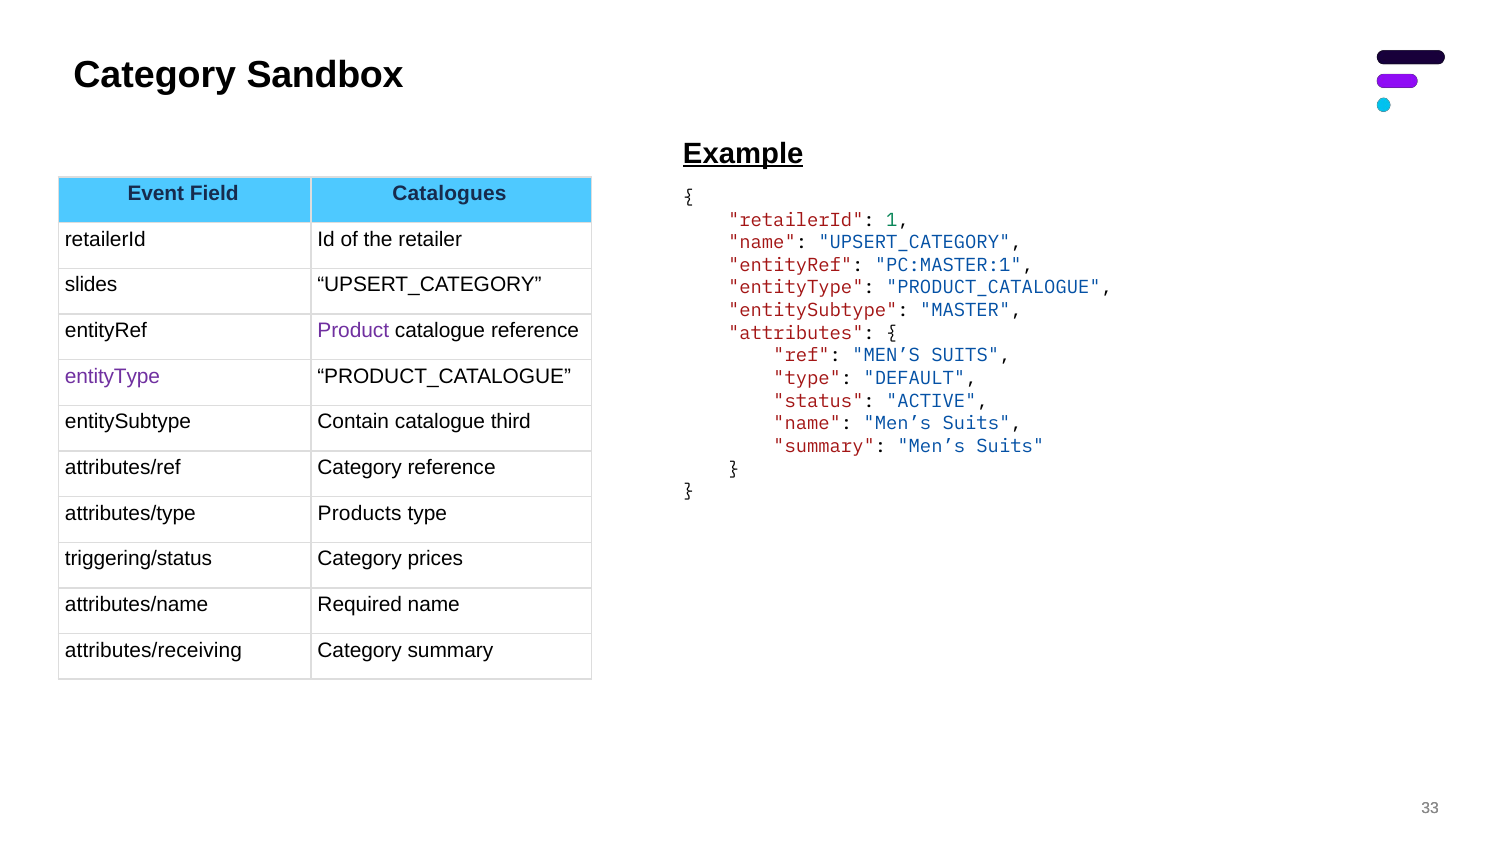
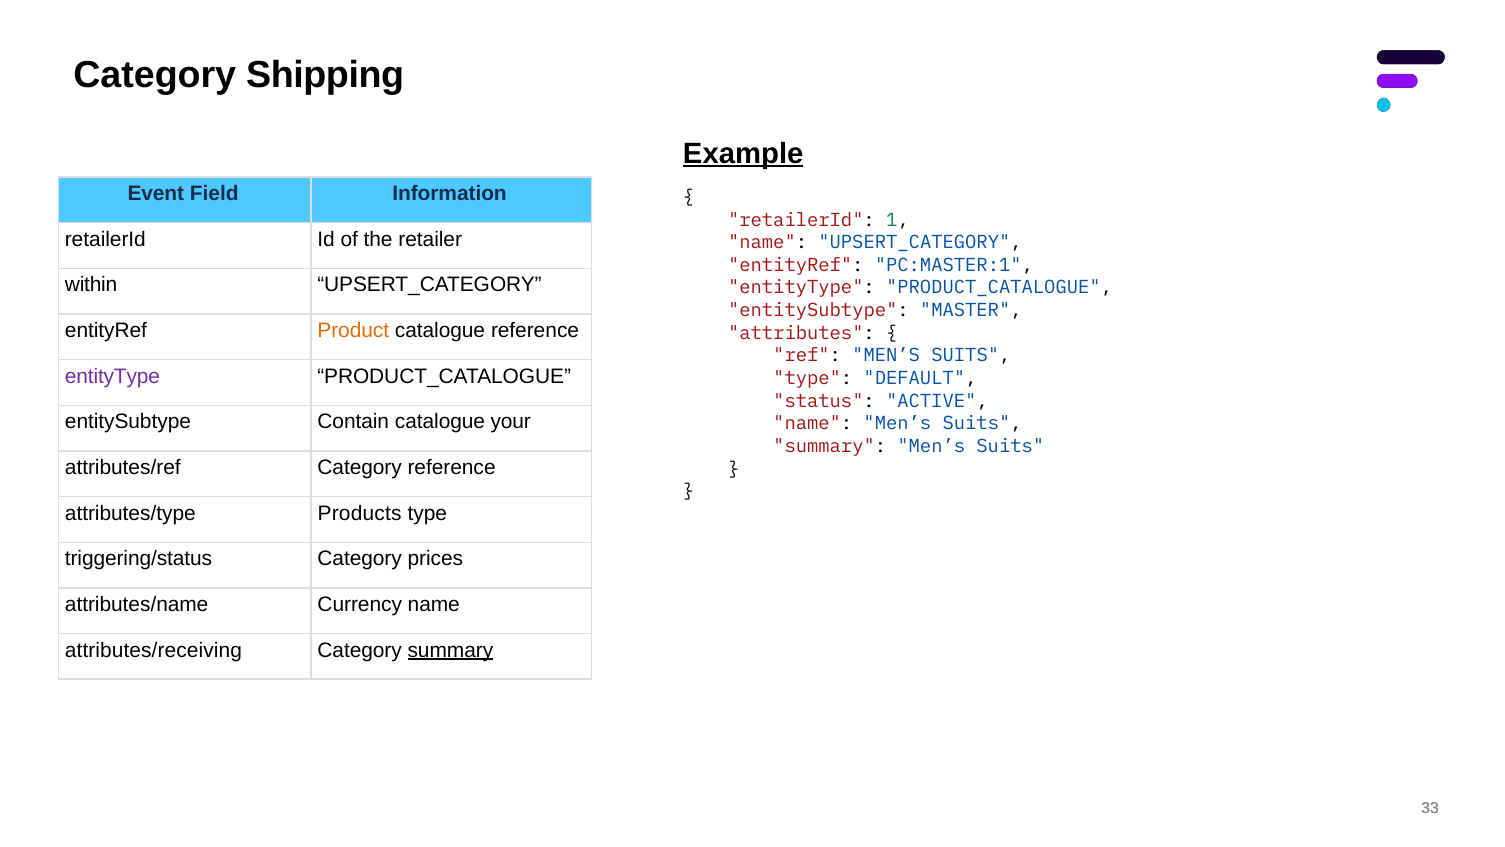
Sandbox: Sandbox -> Shipping (325, 75)
Catalogues: Catalogues -> Information (450, 194)
slides: slides -> within (91, 285)
Product colour: purple -> orange (353, 330)
third: third -> your (511, 422)
Required: Required -> Currency (360, 604)
summary underline: none -> present (450, 650)
